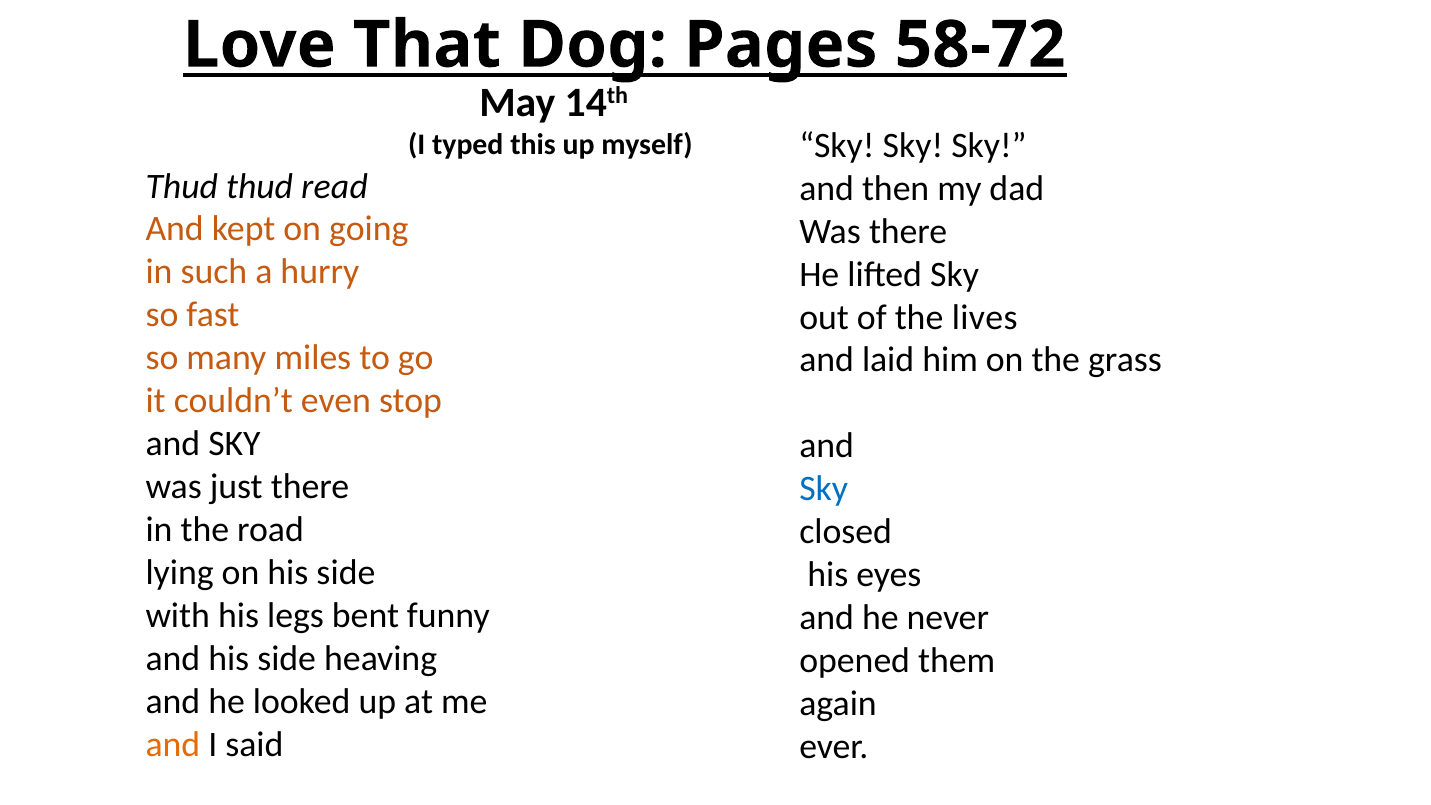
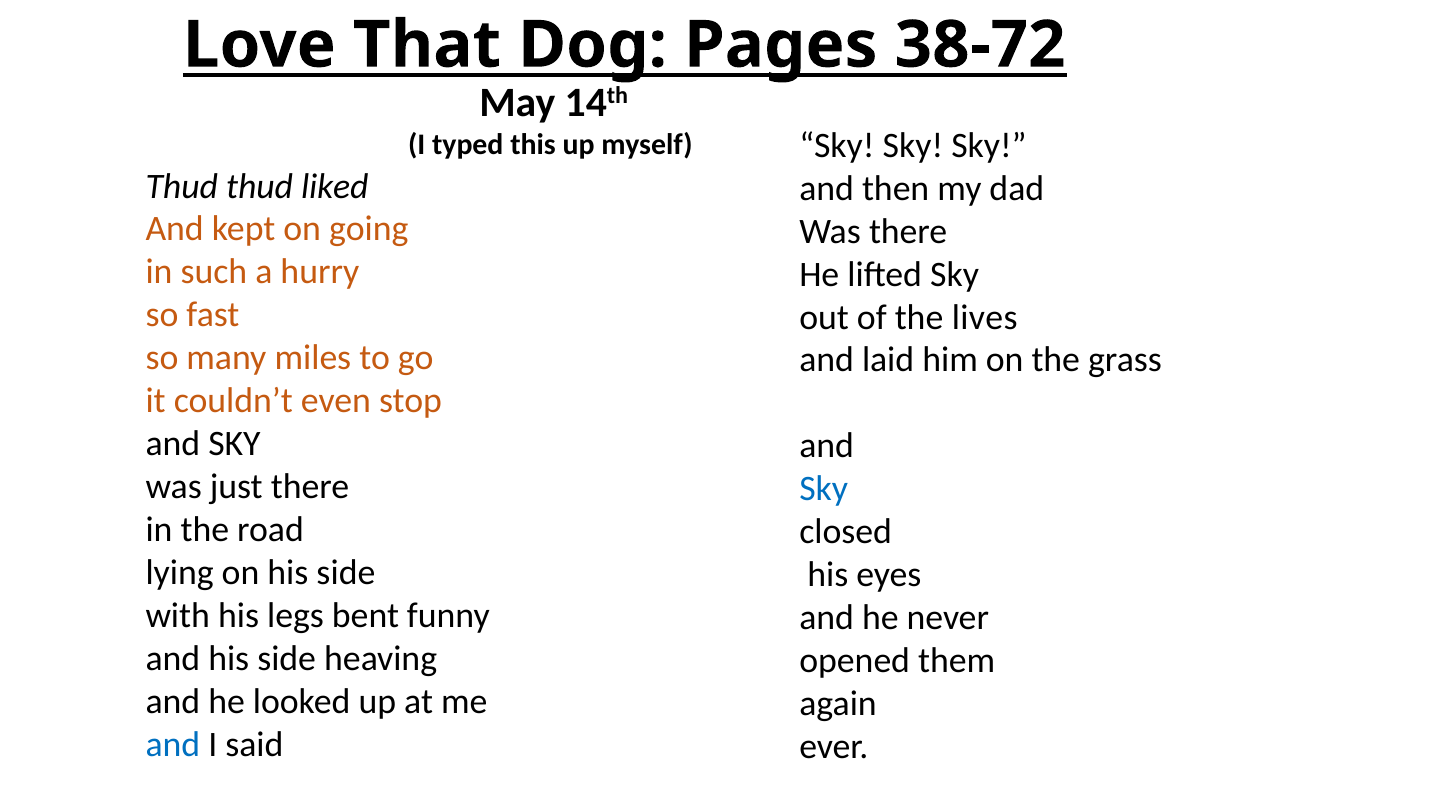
58-72: 58-72 -> 38-72 (980, 45)
read: read -> liked (335, 186)
and colour: orange -> blue (173, 744)
